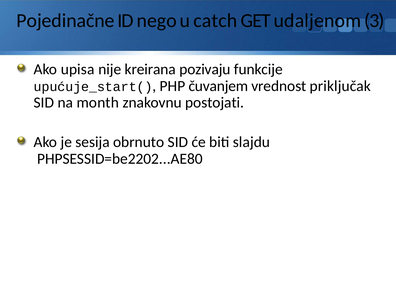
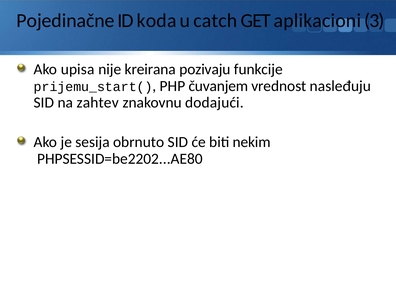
nego: nego -> koda (157, 21)
udaljenom: udaljenom -> aplikacioni (317, 21)
upućuje_start(: upućuje_start( -> prijemu_start( (93, 87)
priključak: priključak -> nasleđuju (340, 86)
month: month -> zahtev (98, 103)
postojati: postojati -> dodajući (215, 103)
slajdu: slajdu -> nekim (252, 142)
